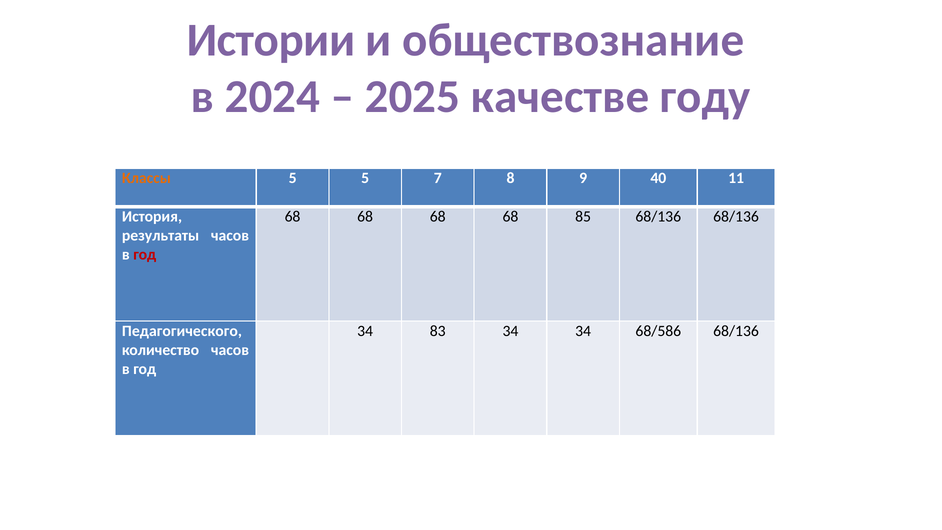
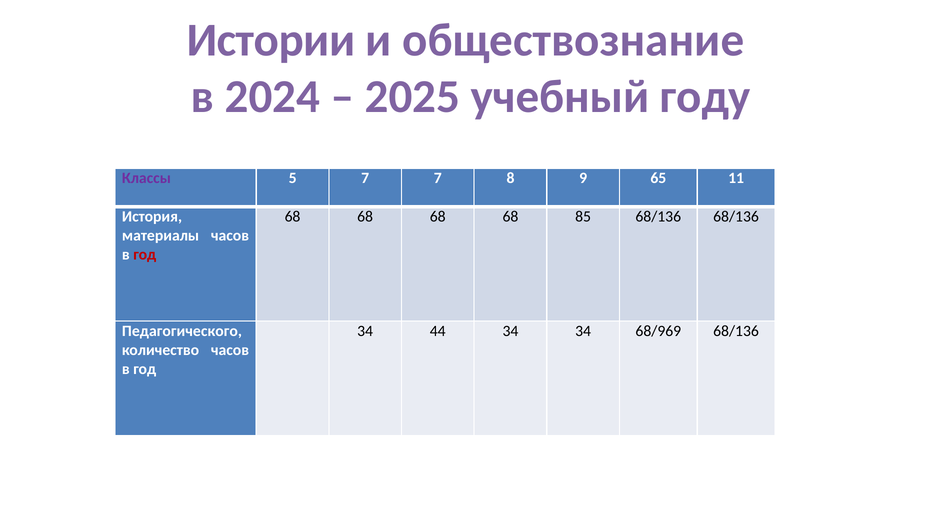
качестве: качестве -> учебный (560, 97)
Классы colour: orange -> purple (146, 178)
5 5: 5 -> 7 (365, 178)
40: 40 -> 65 (658, 178)
результаты: результаты -> материалы (161, 235)
83: 83 -> 44 (438, 331)
68/586: 68/586 -> 68/969 (658, 331)
